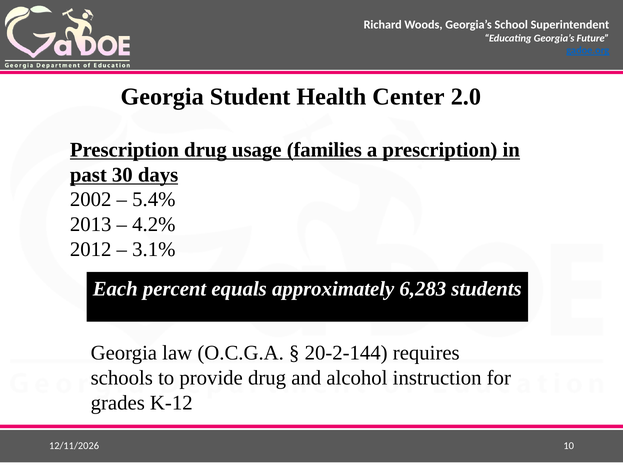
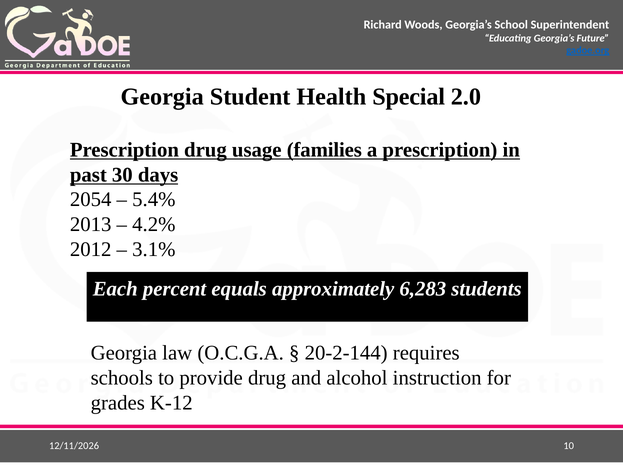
Center: Center -> Special (409, 97)
2002: 2002 -> 2054 (91, 200)
